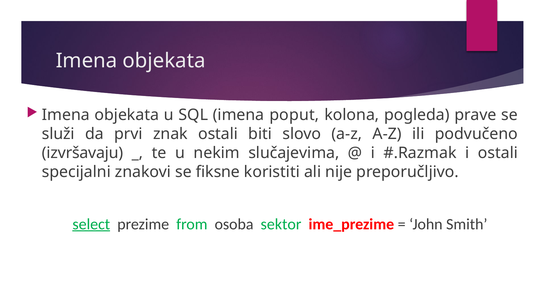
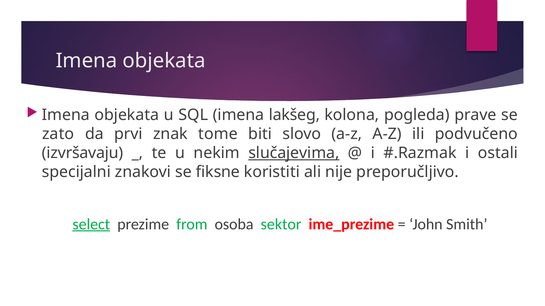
poput: poput -> lakšeg (294, 115)
služi: služi -> zato (58, 134)
znak ostali: ostali -> tome (218, 134)
slučajevima underline: none -> present (294, 153)
